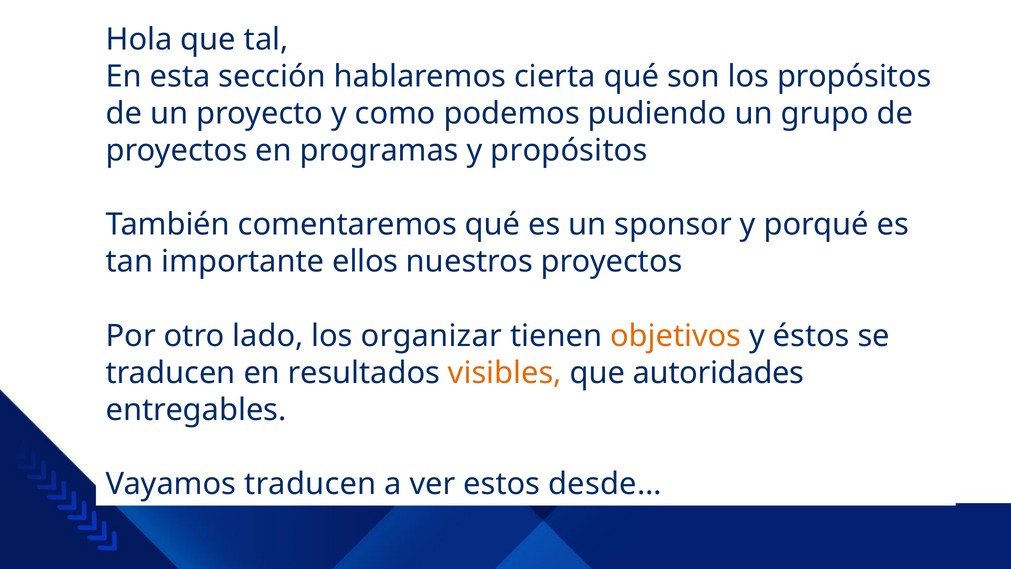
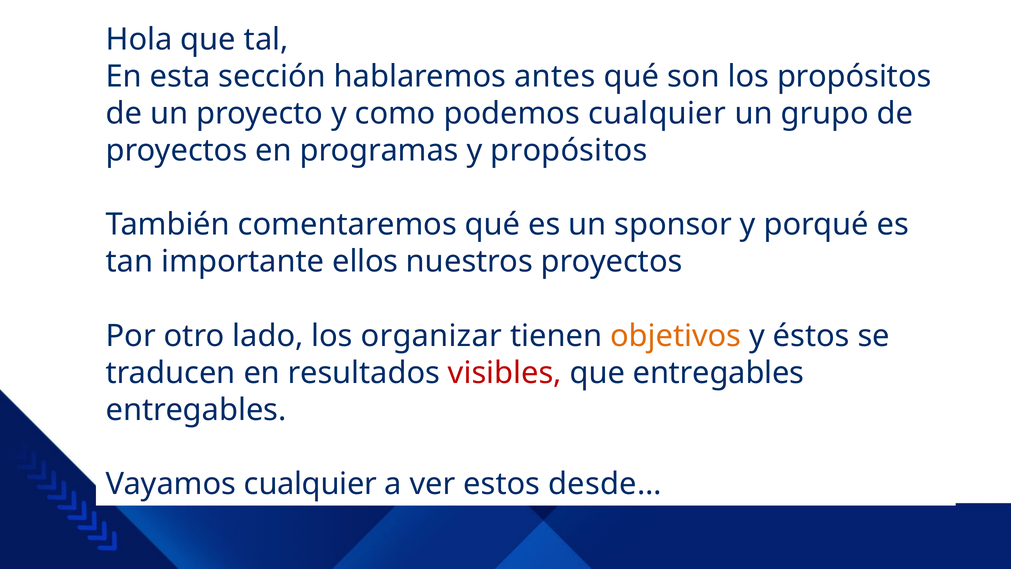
cierta: cierta -> antes (555, 76)
podemos pudiendo: pudiendo -> cualquier (657, 113)
visibles colour: orange -> red (505, 373)
que autoridades: autoridades -> entregables (718, 373)
Vayamos traducen: traducen -> cualquier (310, 484)
